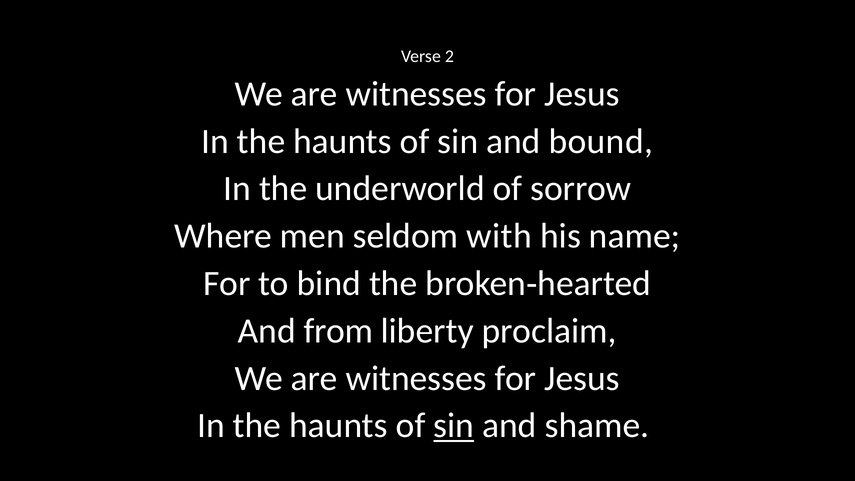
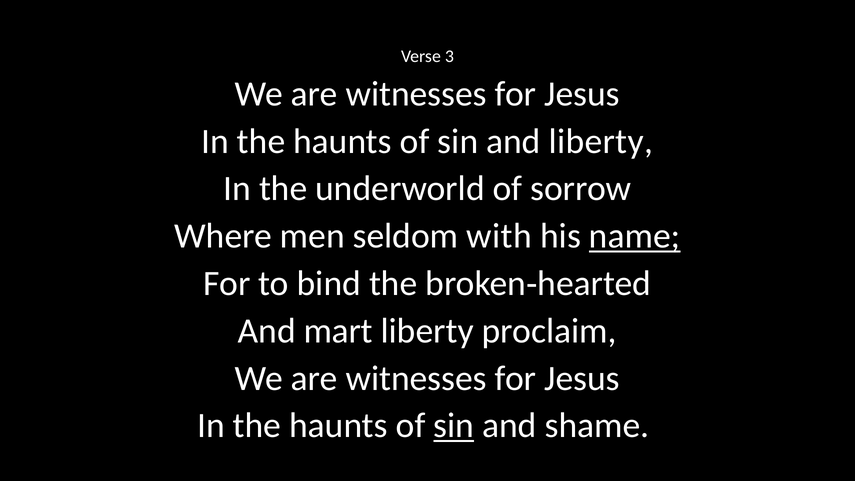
2: 2 -> 3 (449, 56)
and bound: bound -> liberty (601, 141)
name underline: none -> present (635, 236)
from: from -> mart (338, 331)
